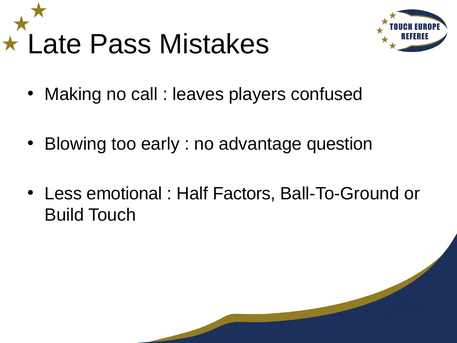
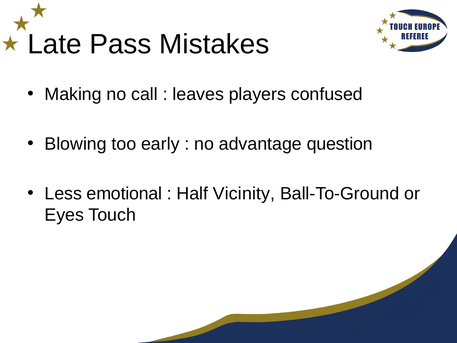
Factors: Factors -> Vicinity (244, 194)
Build: Build -> Eyes (64, 215)
